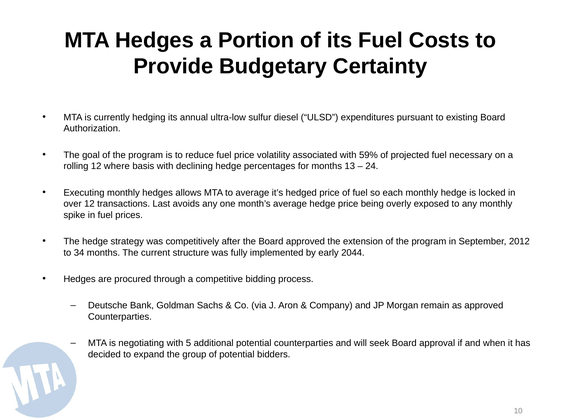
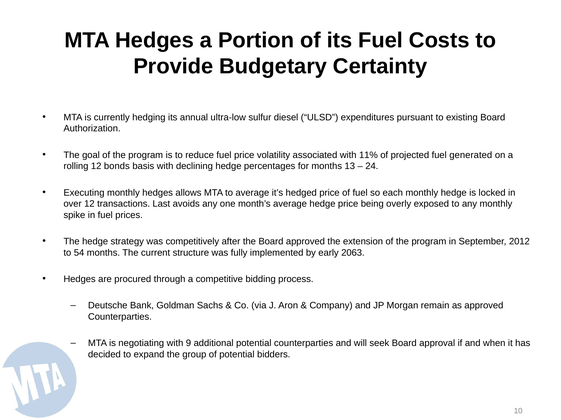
59%: 59% -> 11% (368, 155)
necessary: necessary -> generated (471, 155)
where: where -> bonds (117, 166)
34: 34 -> 54 (79, 253)
2044: 2044 -> 2063 (353, 253)
5: 5 -> 9 (188, 344)
